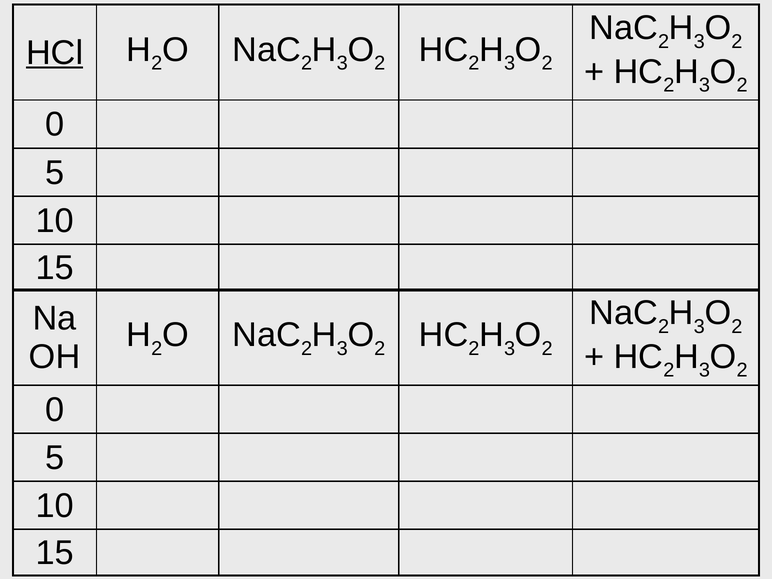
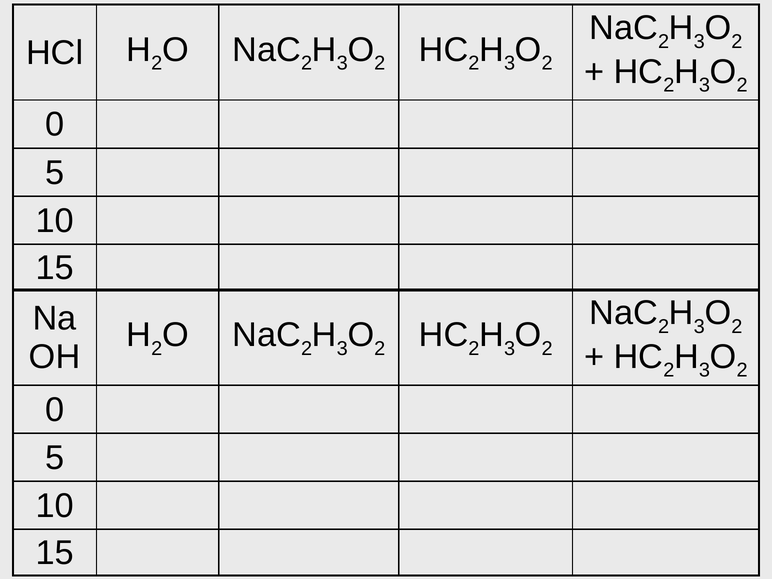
HCl underline: present -> none (55, 53)
